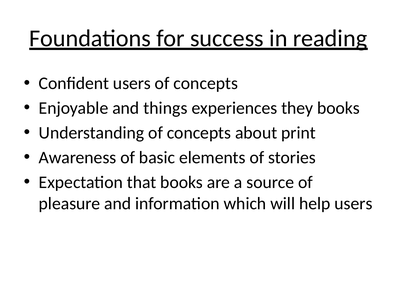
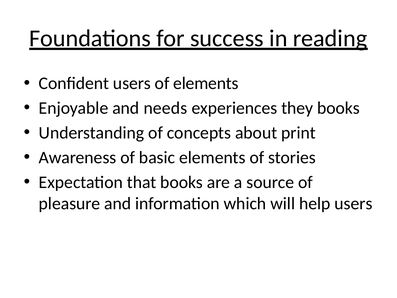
users of concepts: concepts -> elements (206, 83)
things: things -> needs (165, 108)
